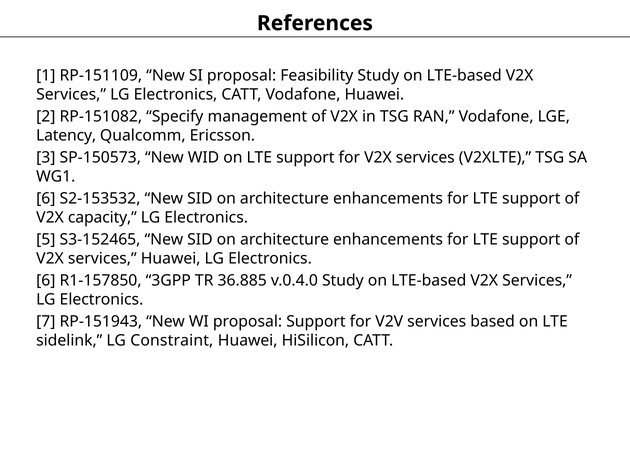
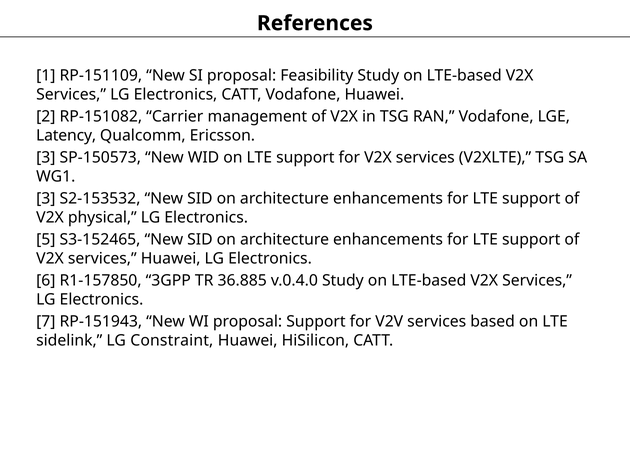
Specify: Specify -> Carrier (175, 116)
6: 6 -> 3 (46, 198)
capacity: capacity -> physical (102, 217)
